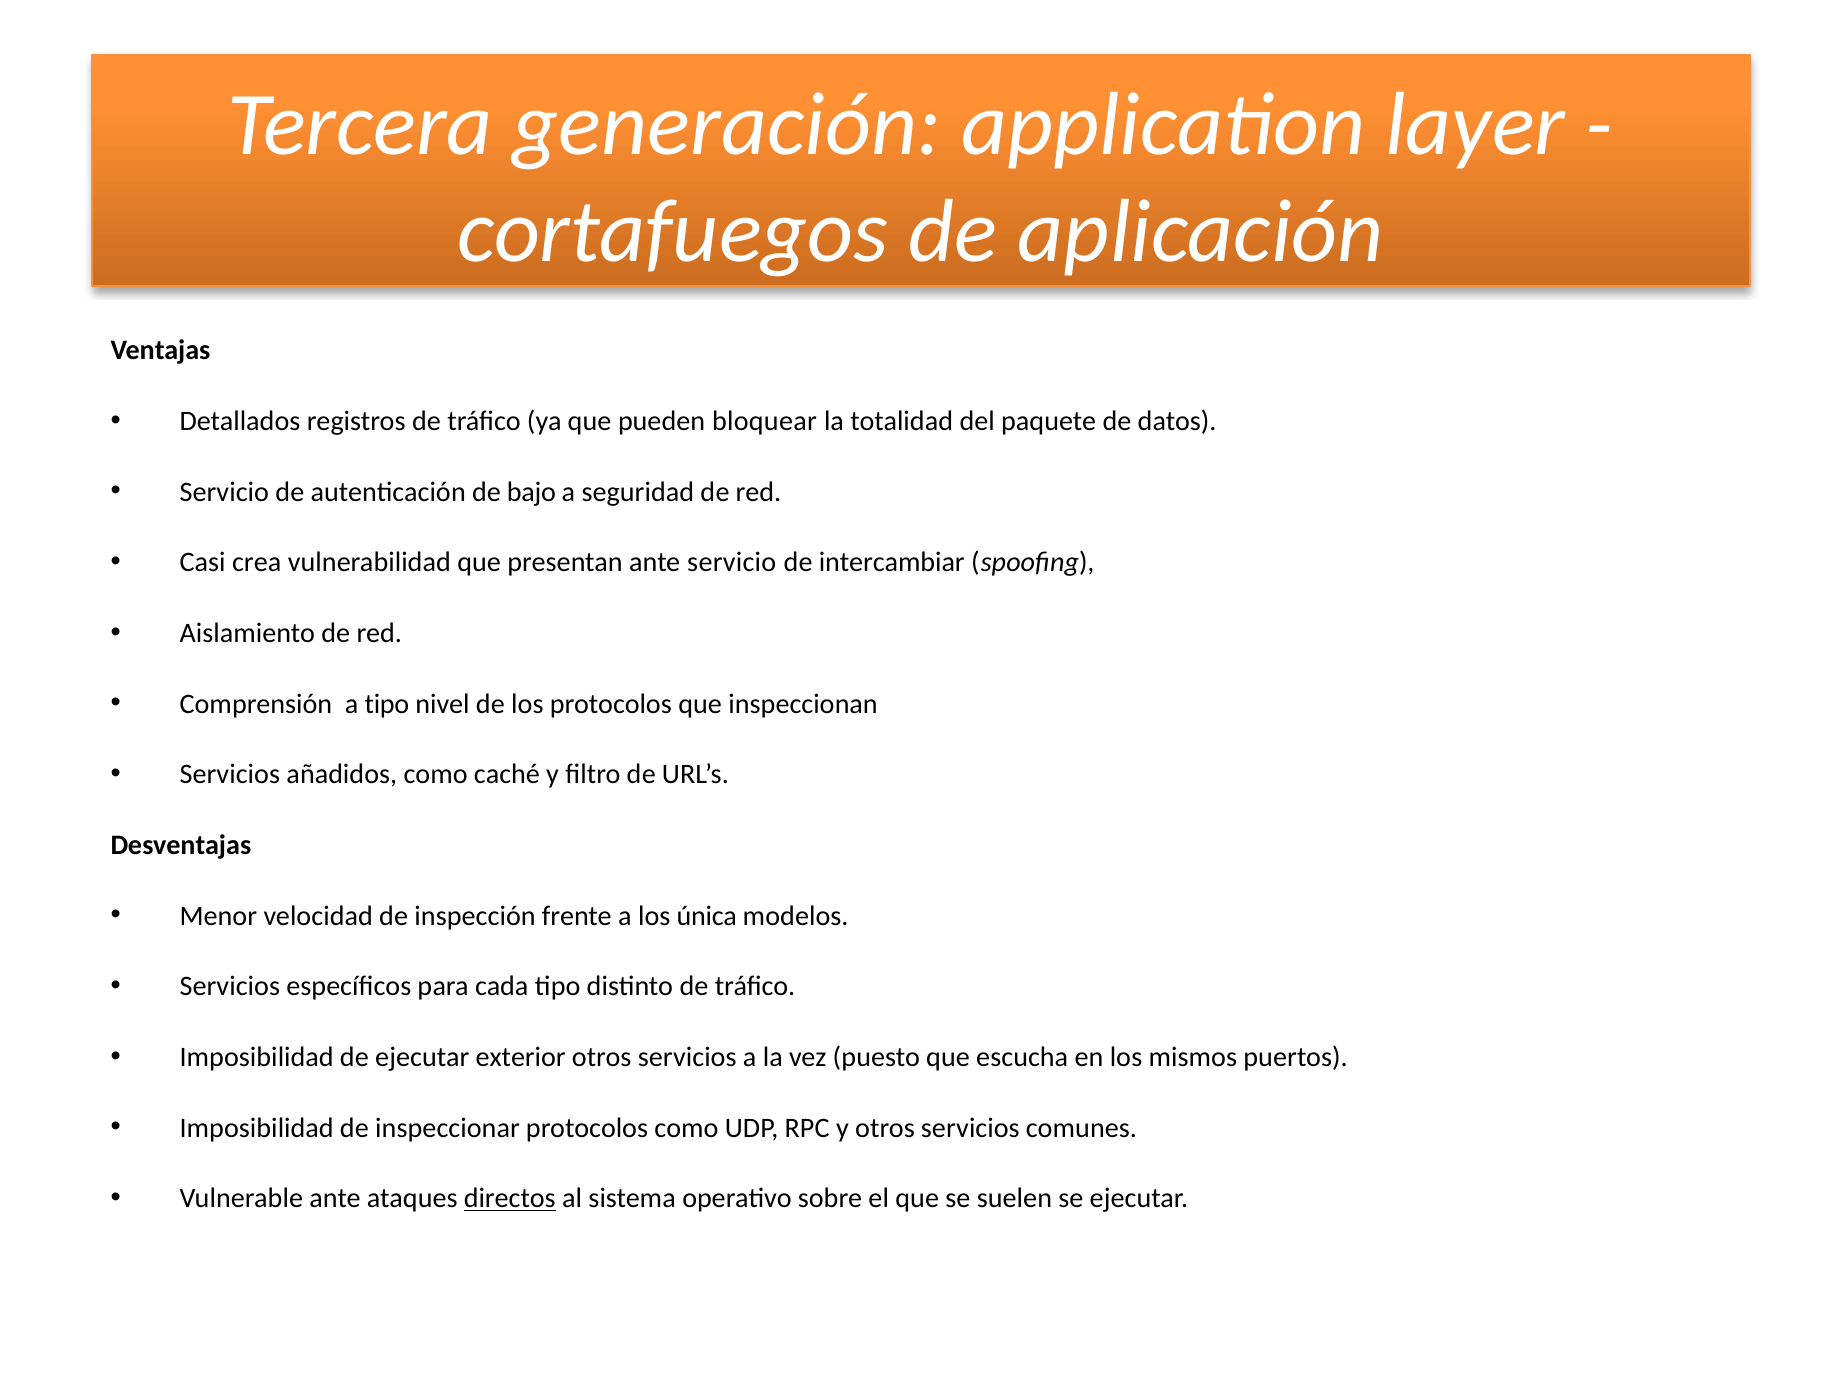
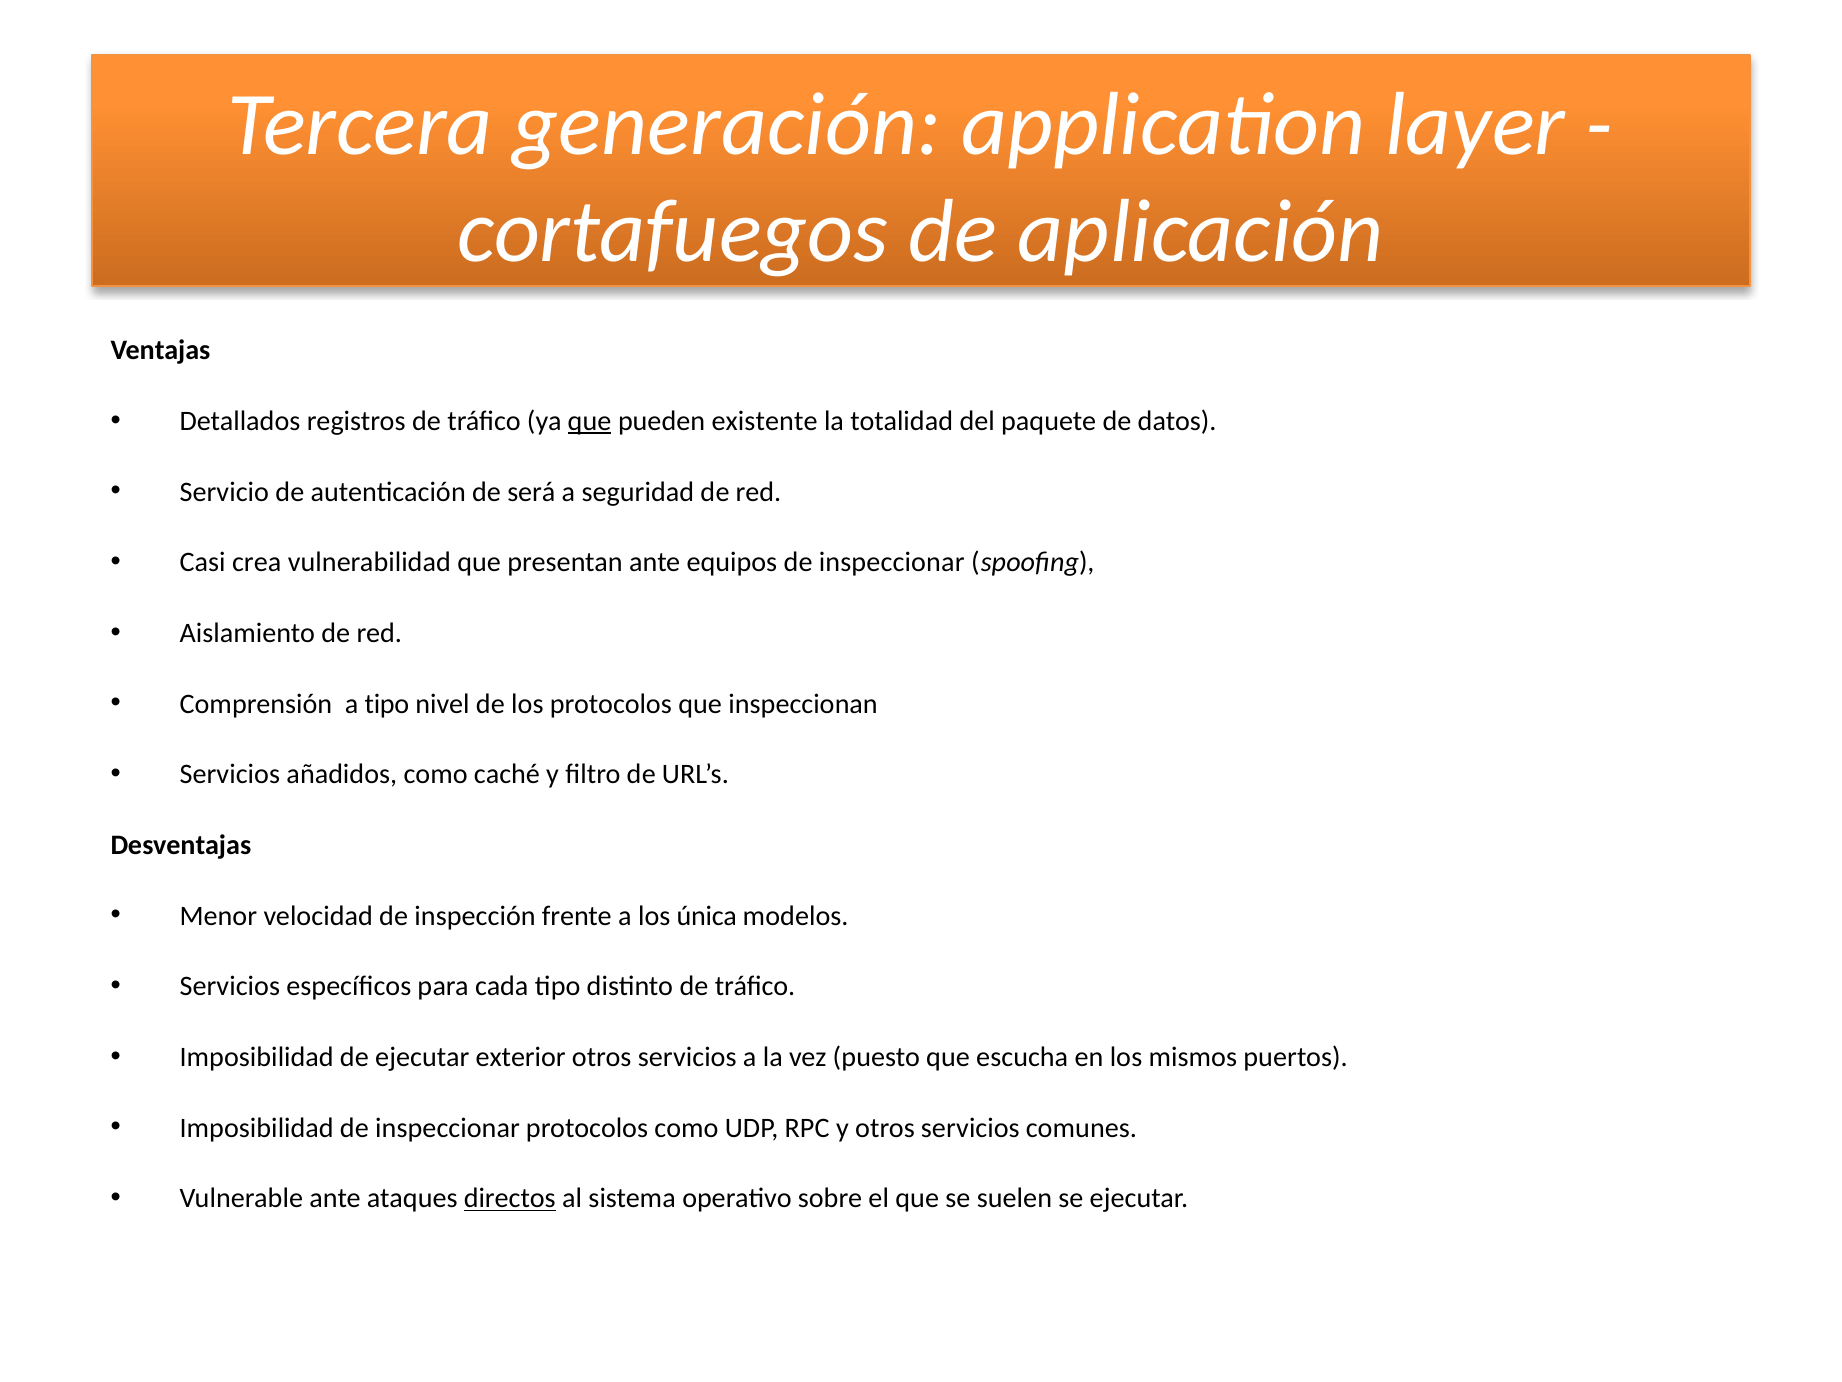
que underline: none -> present (590, 421)
bloquear: bloquear -> existente (765, 421)
bajo: bajo -> será (531, 492)
ante servicio: servicio -> equipos (732, 562)
intercambiar: intercambiar -> inspeccionar (892, 562)
